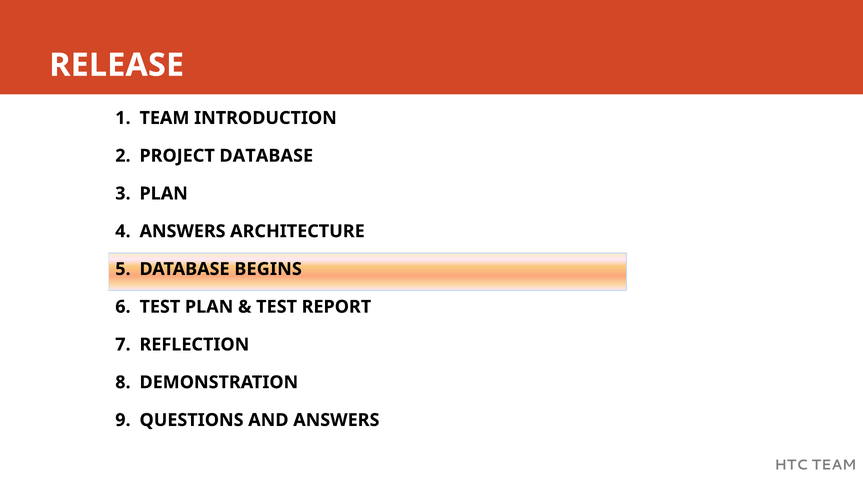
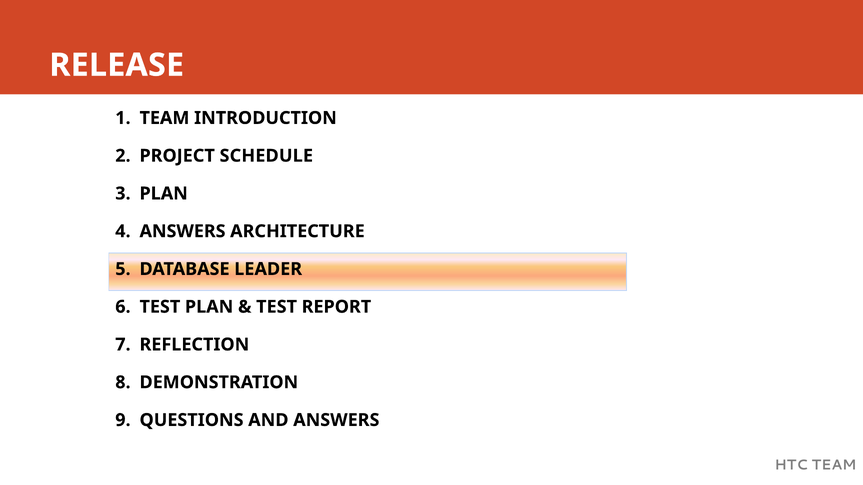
PROJECT DATABASE: DATABASE -> SCHEDULE (266, 156)
BEGINS: BEGINS -> LEADER (268, 269)
